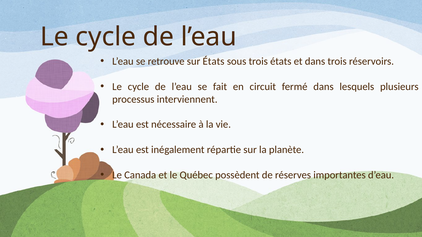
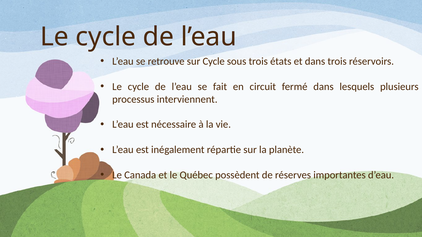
sur États: États -> Cycle (214, 61)
